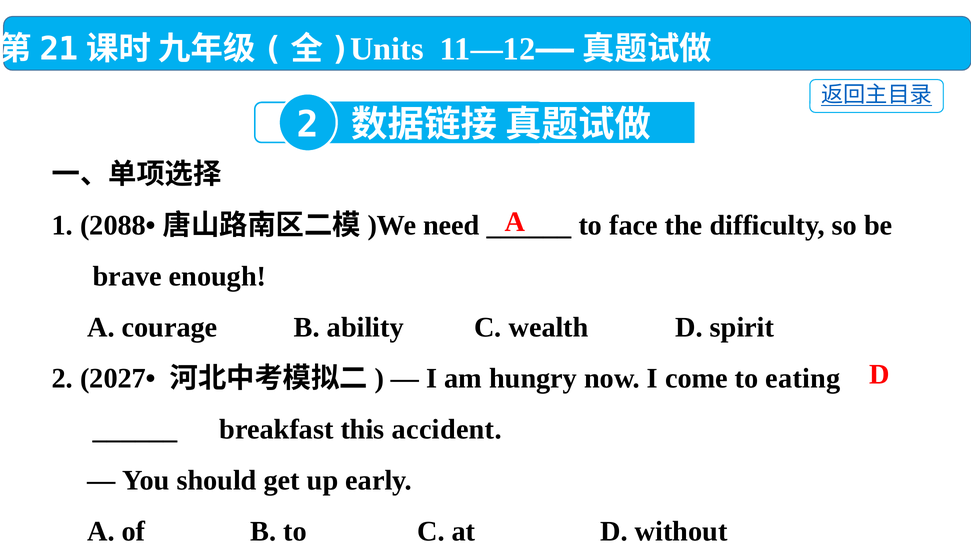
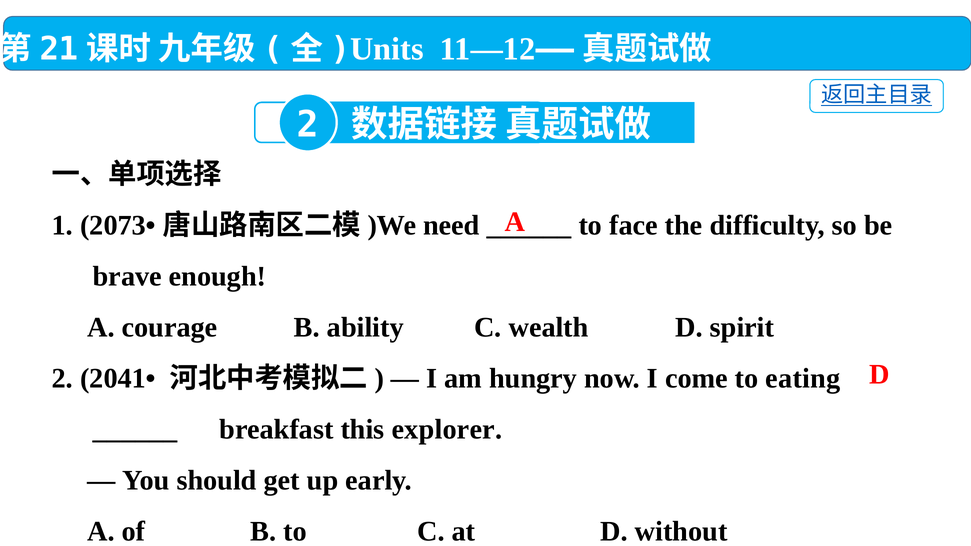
2088•: 2088• -> 2073• (118, 225)
2027•: 2027• -> 2041• (118, 378)
accident: accident -> explorer (447, 429)
